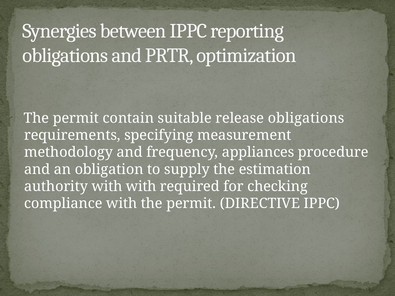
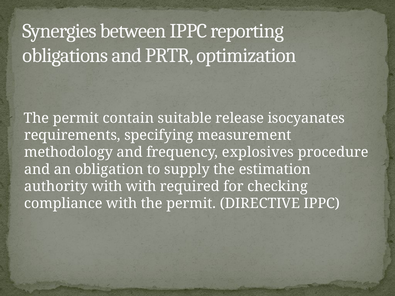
release obligations: obligations -> isocyanates (306, 118)
appliances: appliances -> explosives (258, 152)
